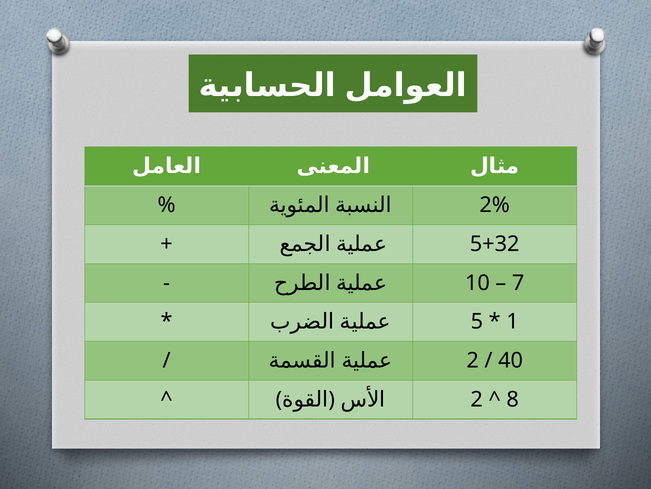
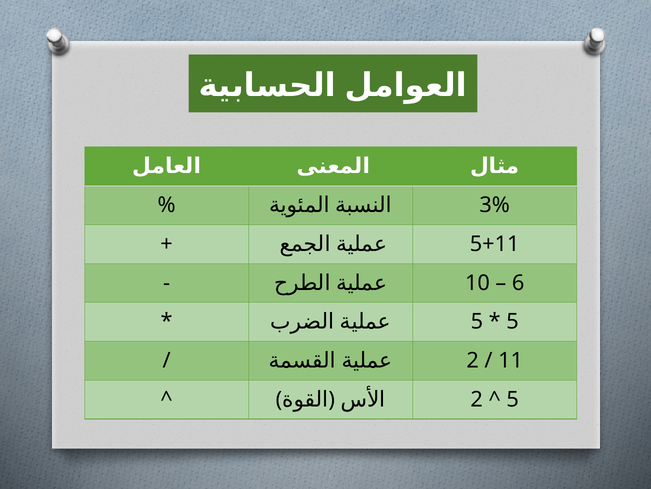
2%: 2% -> 3% (495, 205)
5+32: 5+32 -> 5+11 (495, 244)
7: 7 -> 6 (518, 282)
1: 1 -> 5 (512, 321)
40: 40 -> 11 (511, 360)
8: 8 -> 5 (513, 399)
